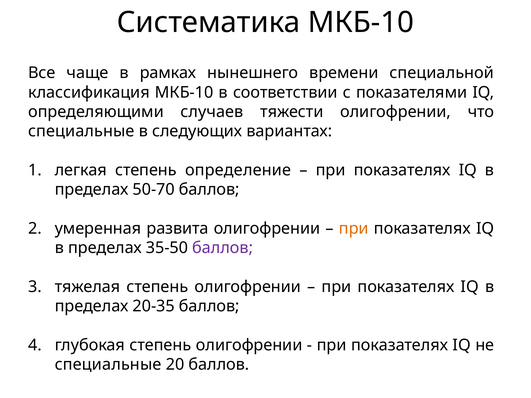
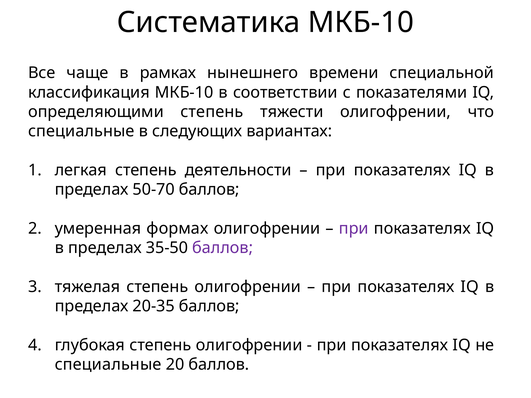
определяющими случаев: случаев -> степень (212, 112)
определение: определение -> деятельности (238, 170)
развита: развита -> формах (177, 229)
при colour: orange -> purple (354, 229)
